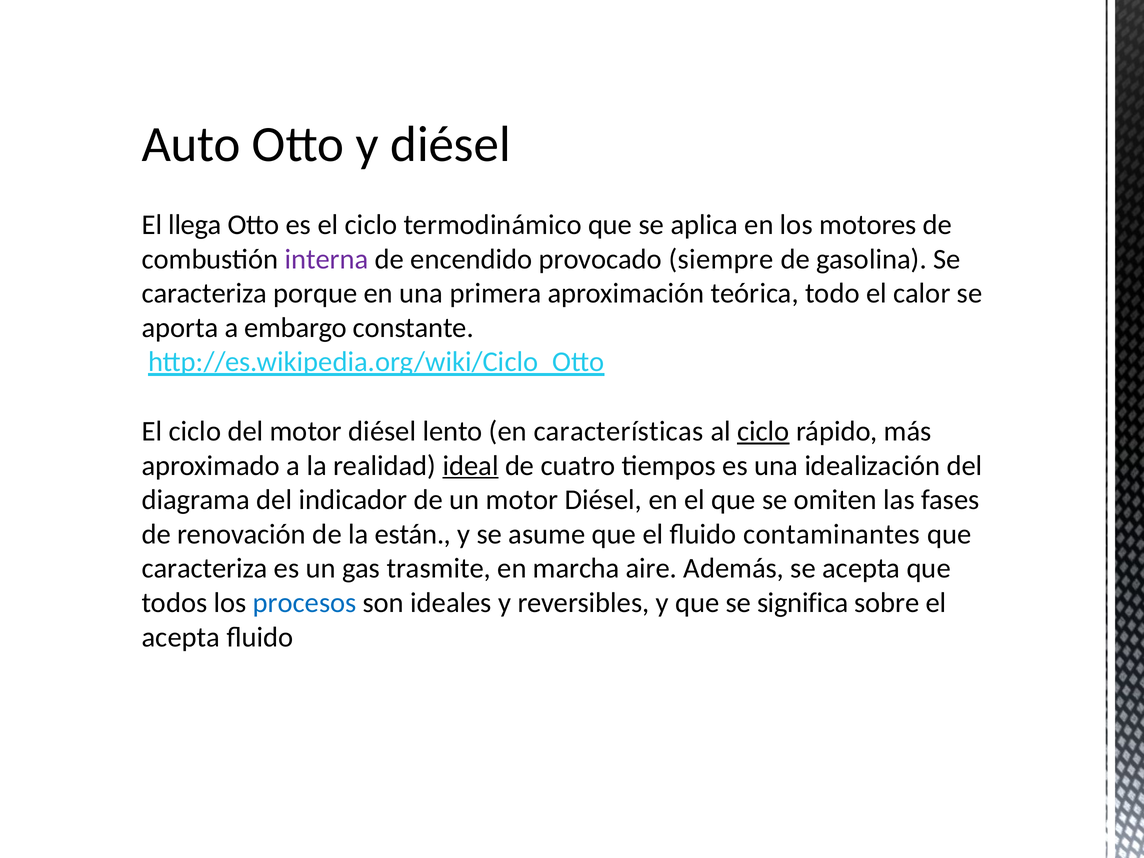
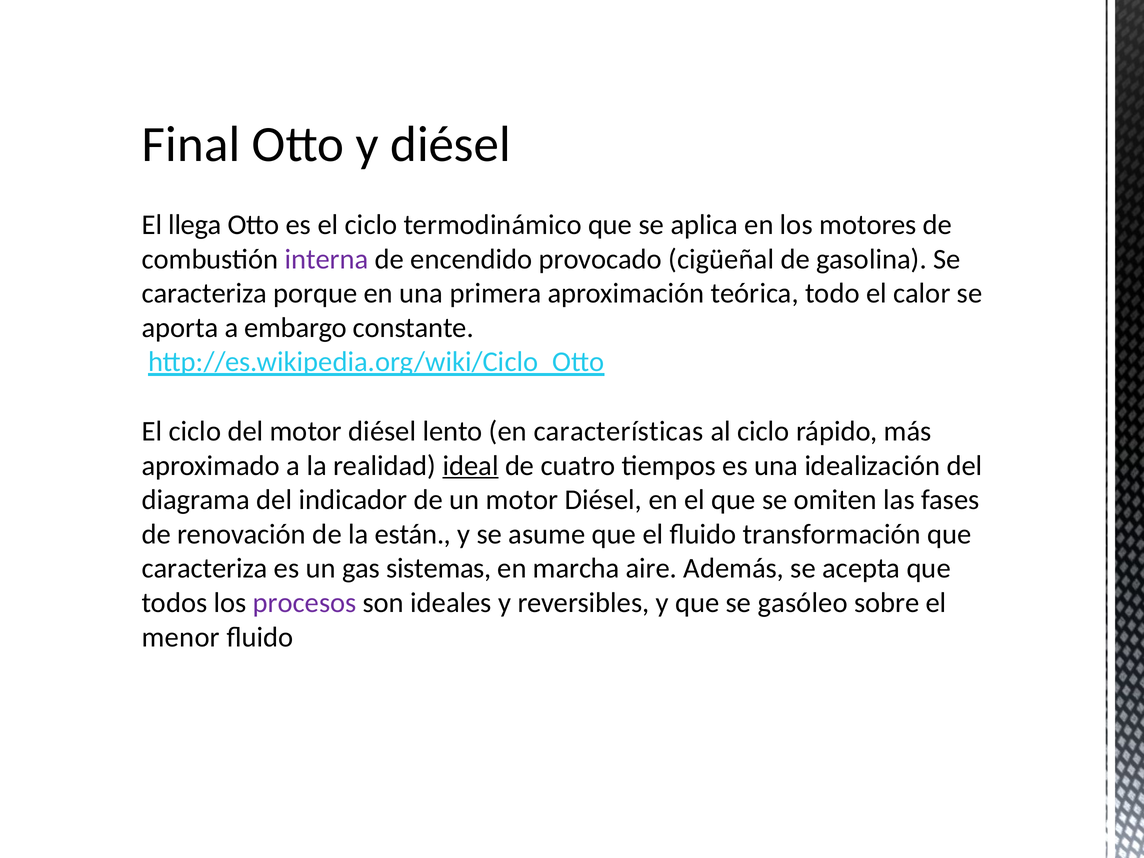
Auto: Auto -> Final (191, 144)
siempre: siempre -> cigüeñal (721, 259)
ciclo underline: present -> none (763, 431)
contaminantes: contaminantes -> transformación (832, 534)
trasmite: trasmite -> sistemas (439, 569)
procesos colour: blue -> purple (305, 603)
significa: significa -> gasóleo (803, 603)
acepta: acepta -> menor (181, 637)
